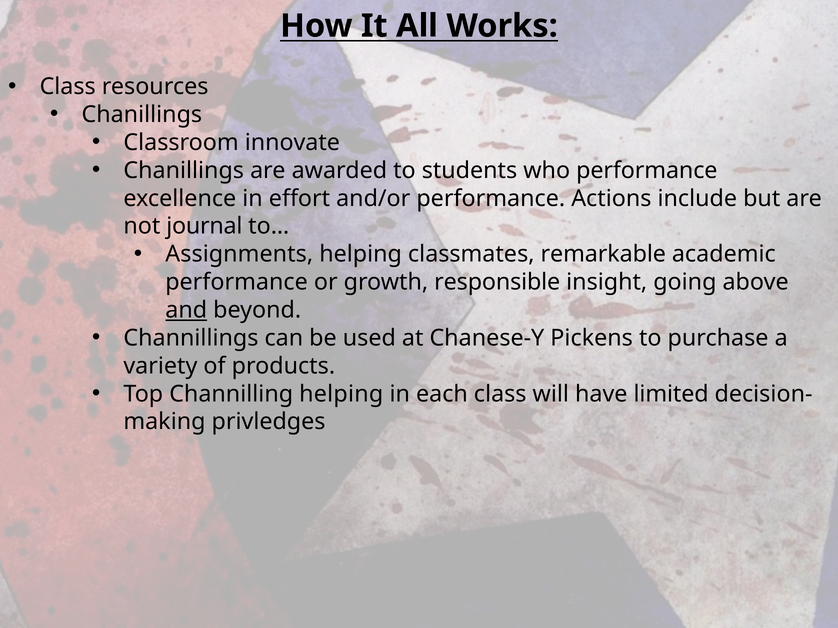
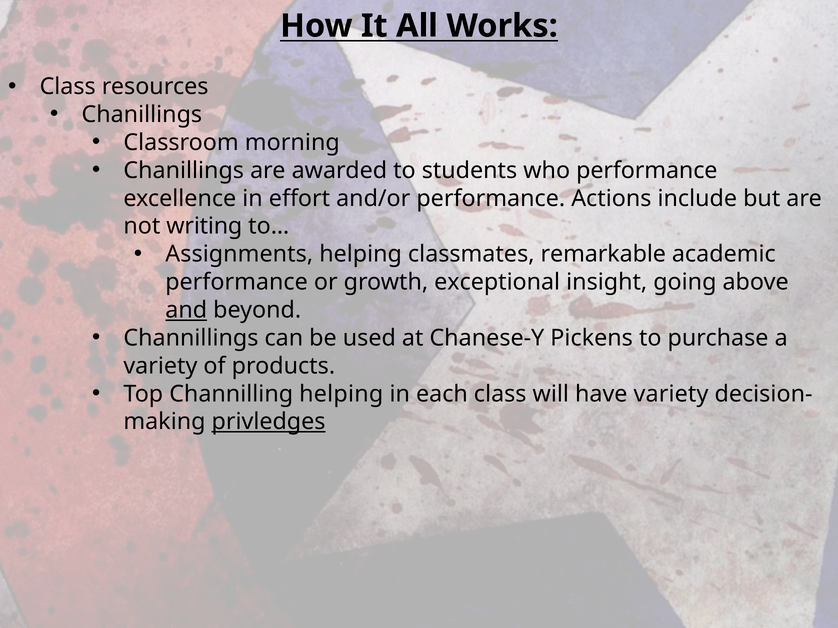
innovate: innovate -> morning (292, 143)
journal: journal -> writing (204, 226)
responsible: responsible -> exceptional (497, 282)
have limited: limited -> variety (671, 394)
privledges underline: none -> present (269, 422)
